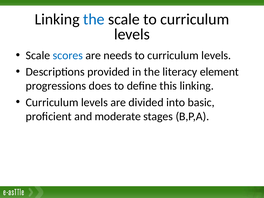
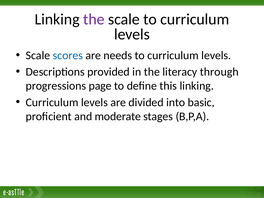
the colour: blue -> purple (94, 19)
element: element -> through (219, 72)
does: does -> page (100, 86)
